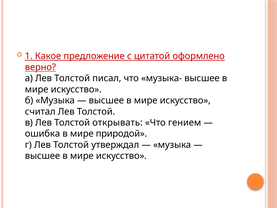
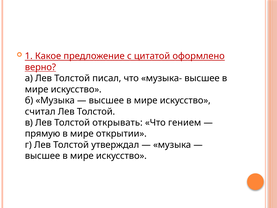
ошибка: ошибка -> прямую (43, 134)
природой: природой -> открытии (121, 134)
